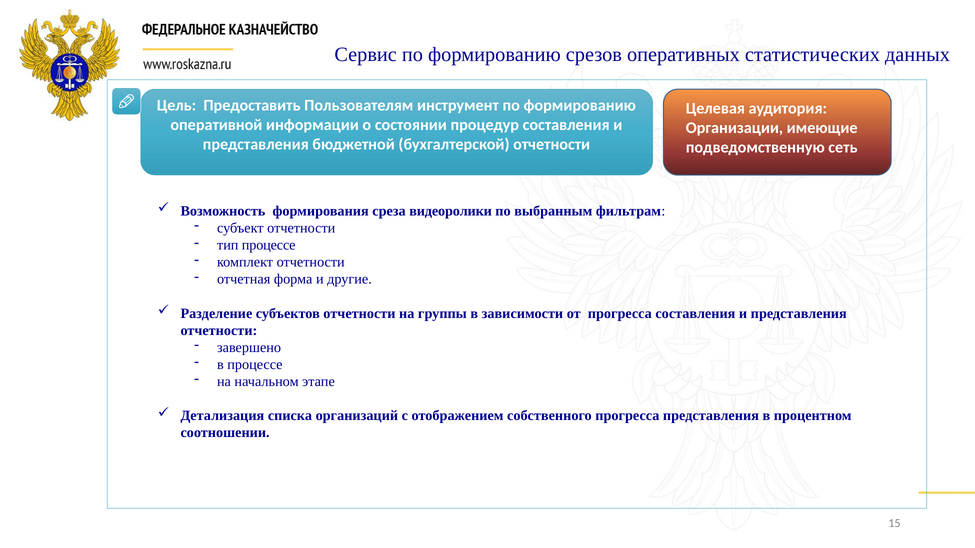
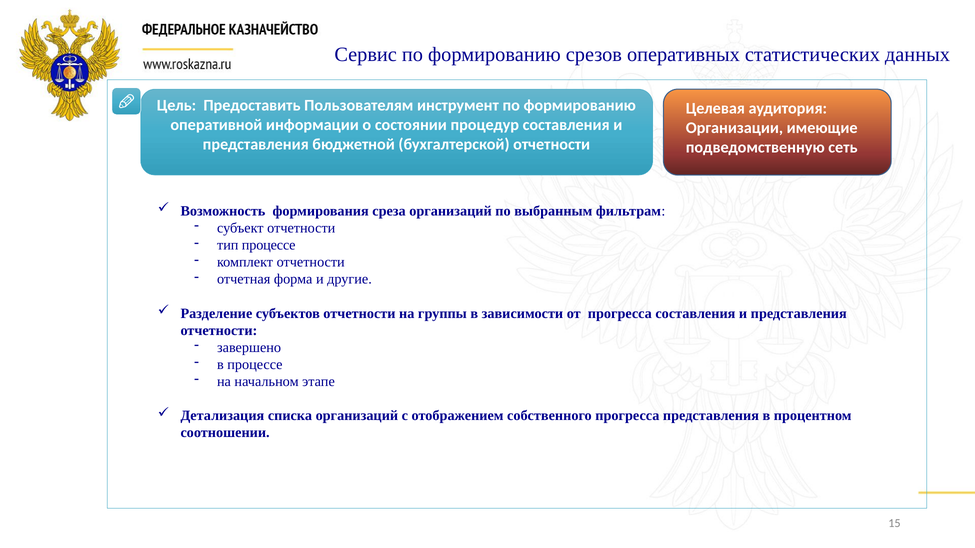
среза видеоролики: видеоролики -> организаций (451, 211)
